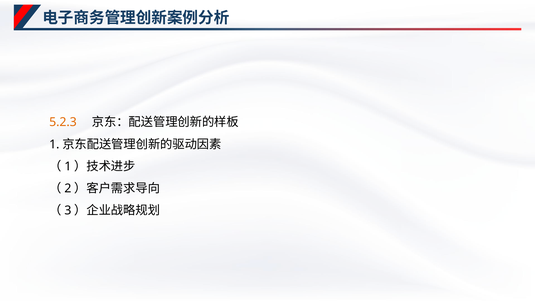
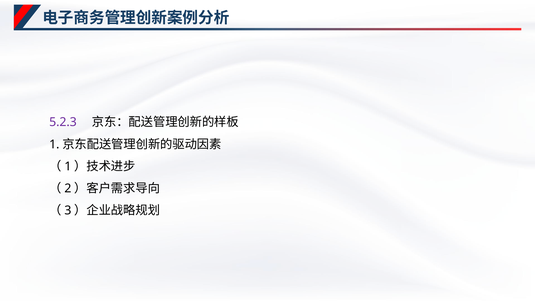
5.2.3 colour: orange -> purple (63, 122)
